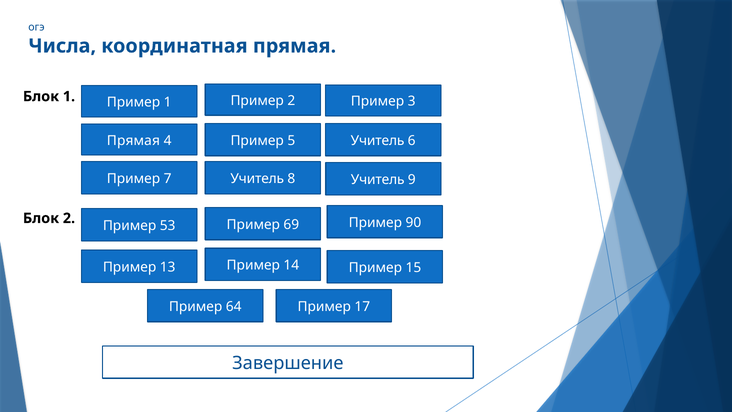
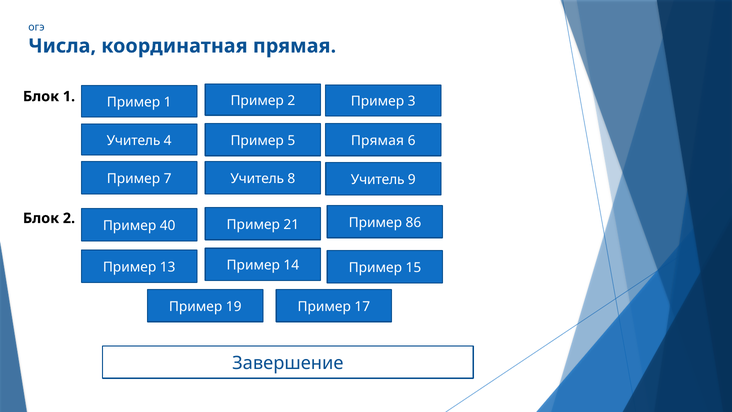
Прямая: Прямая -> Учитель (134, 140)
Учитель: Учитель -> Прямая (377, 140)
69: 69 -> 21 (291, 224)
90: 90 -> 86 (413, 222)
53: 53 -> 40 (168, 226)
64: 64 -> 19 (234, 306)
